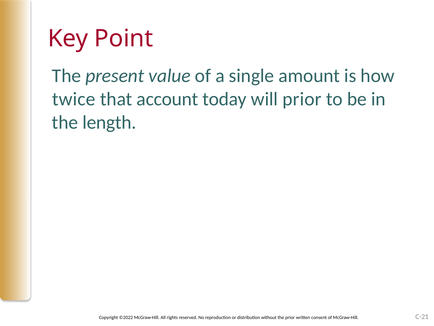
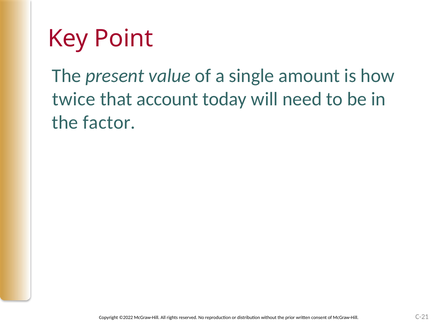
will prior: prior -> need (302, 99)
length: length -> factor (109, 122)
